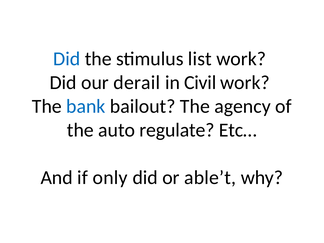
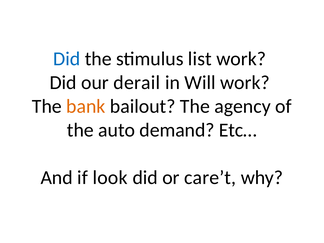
Civil: Civil -> Will (200, 83)
bank colour: blue -> orange (86, 106)
regulate: regulate -> demand (177, 130)
only: only -> look (110, 178)
able’t: able’t -> care’t (210, 178)
